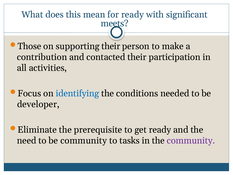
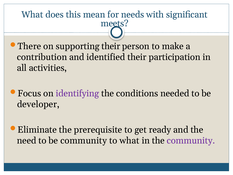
for ready: ready -> needs (133, 15)
Those: Those -> There (29, 46)
contacted: contacted -> identified (106, 57)
identifying colour: blue -> purple (77, 93)
to tasks: tasks -> what (129, 140)
